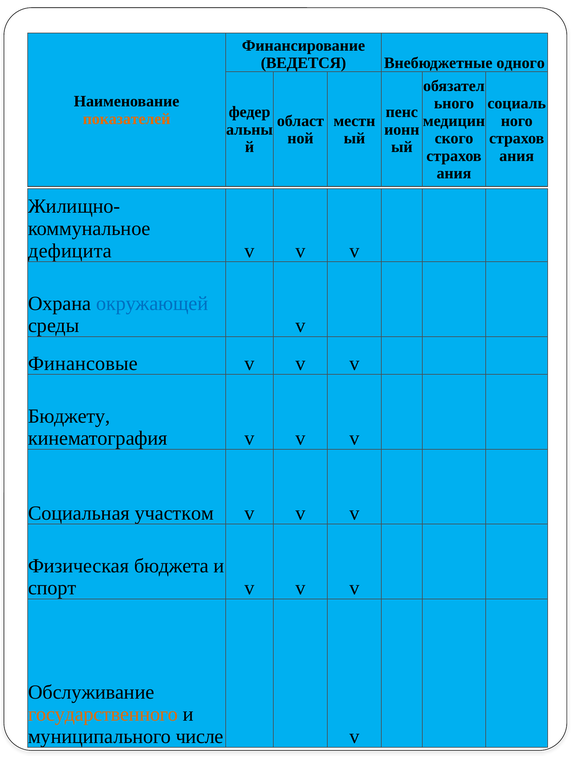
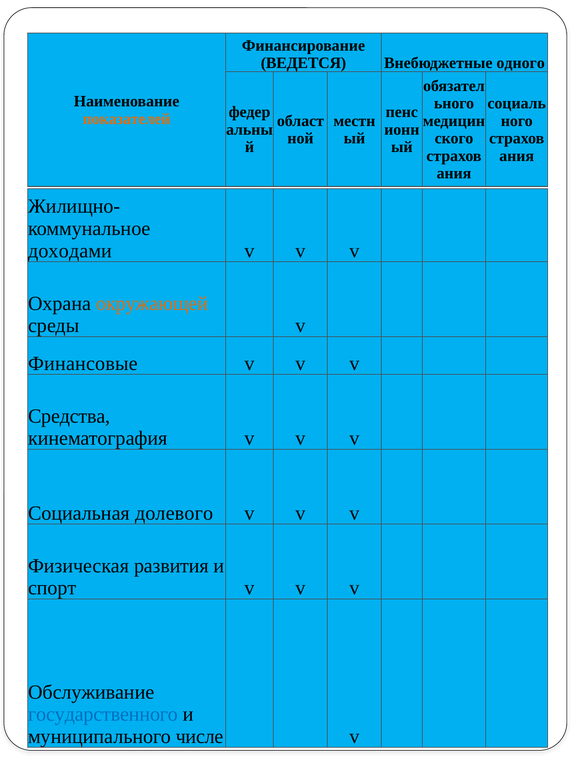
дефицита: дефицита -> доходами (70, 251)
окружающей colour: blue -> orange (152, 304)
Бюджету: Бюджету -> Средства (69, 416)
участком: участком -> долевого (174, 513)
бюджета: бюджета -> развития (171, 566)
государственного colour: orange -> blue (103, 715)
